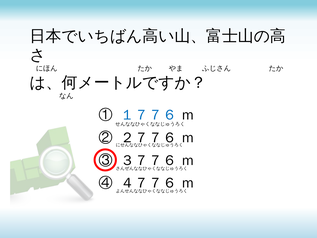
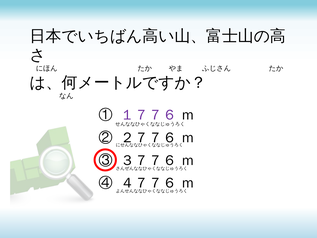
１７７６ colour: blue -> purple (148, 115)
